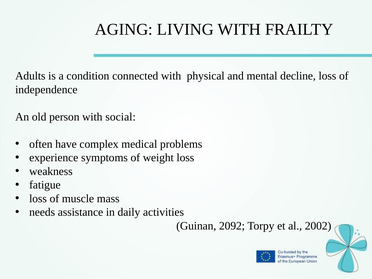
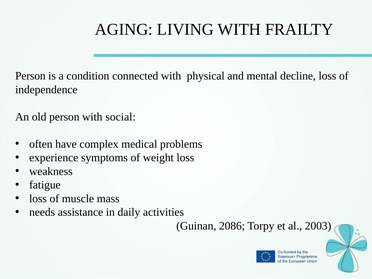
Adults: Adults -> Person (30, 76)
2092: 2092 -> 2086 (232, 226)
2002: 2002 -> 2003 (318, 226)
